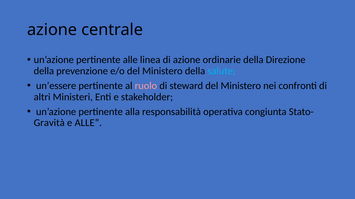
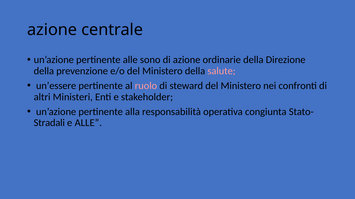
linea: linea -> sono (150, 60)
salute colour: light blue -> pink (222, 71)
Gravità: Gravità -> Stradali (49, 123)
